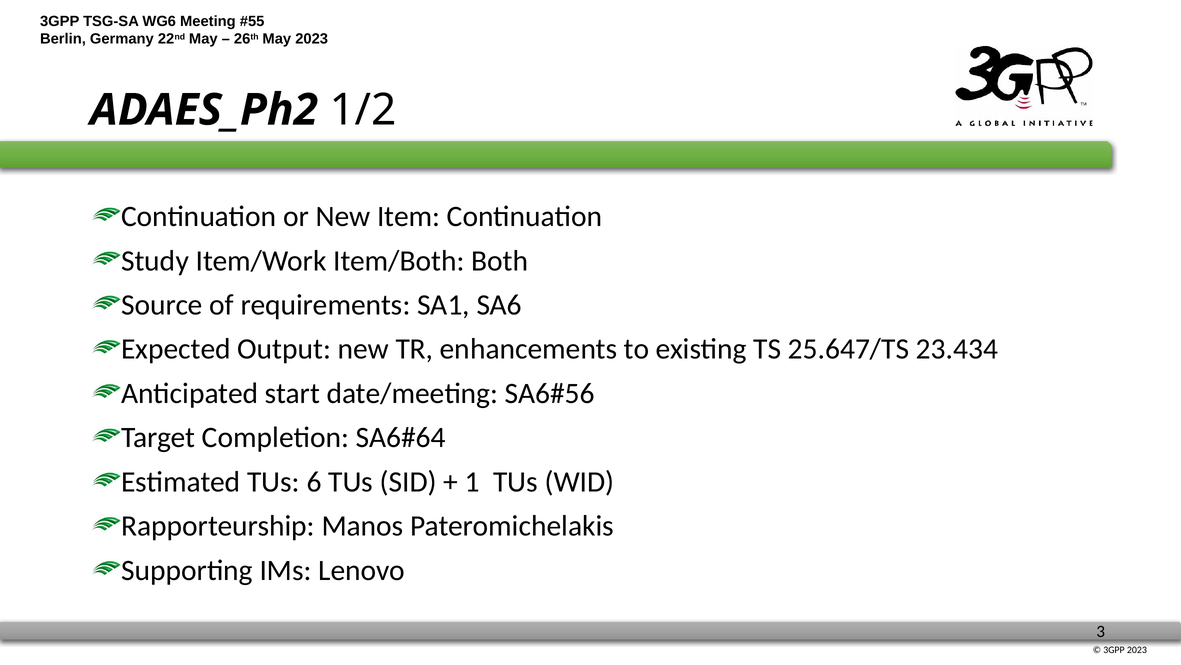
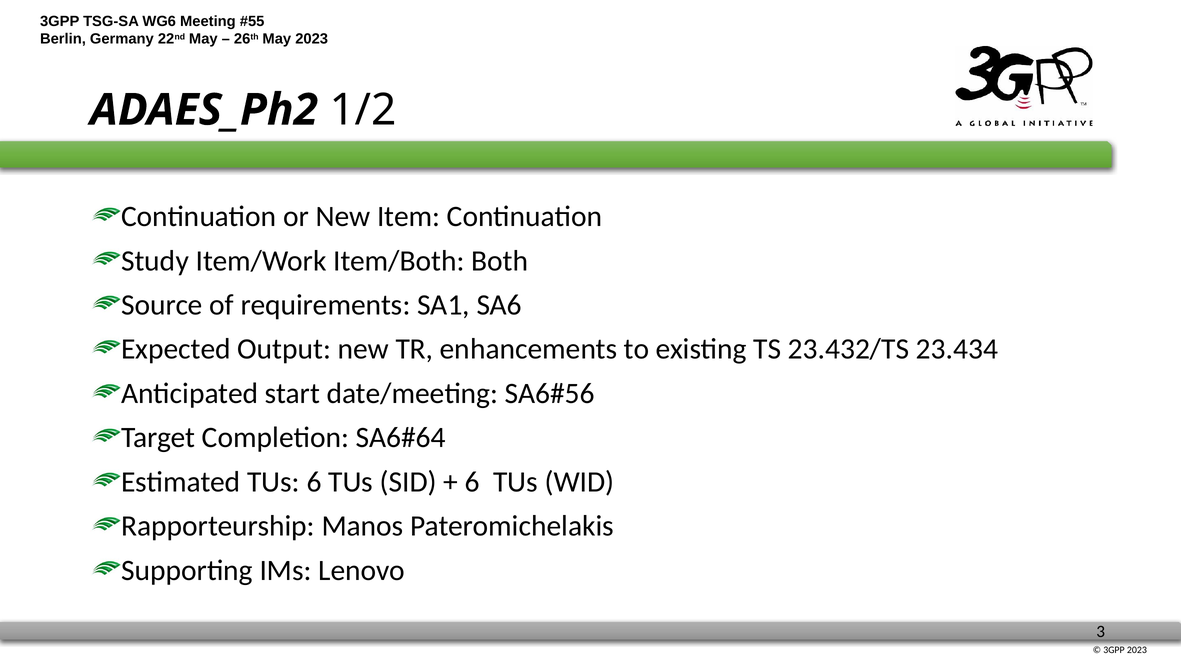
25.647/TS: 25.647/TS -> 23.432/TS (849, 349)
1: 1 -> 6 (472, 481)
